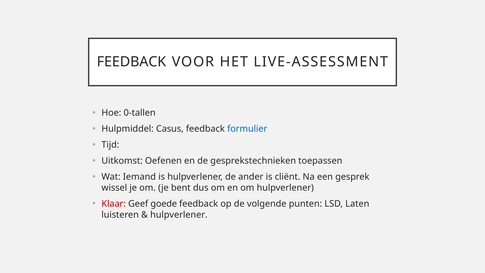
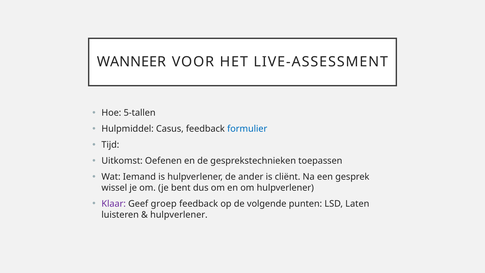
FEEDBACK: FEEDBACK -> WANNEER (131, 62)
0-tallen: 0-tallen -> 5-tallen (140, 113)
Klaar colour: red -> purple (114, 204)
goede: goede -> groep (164, 204)
